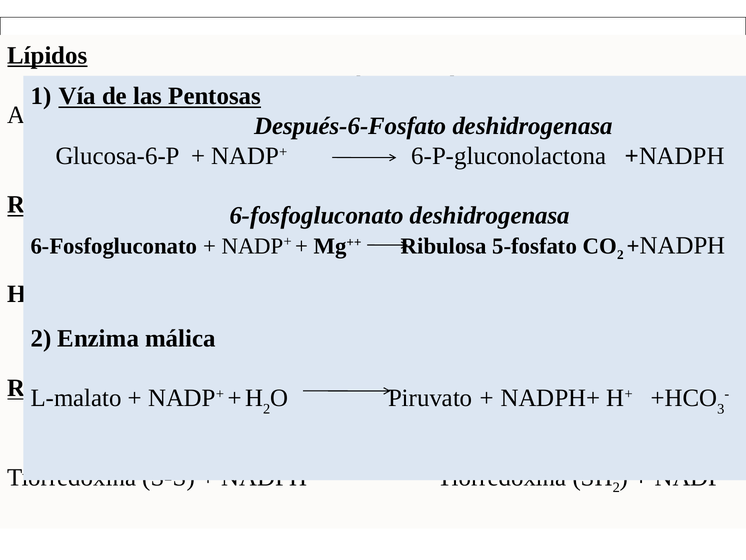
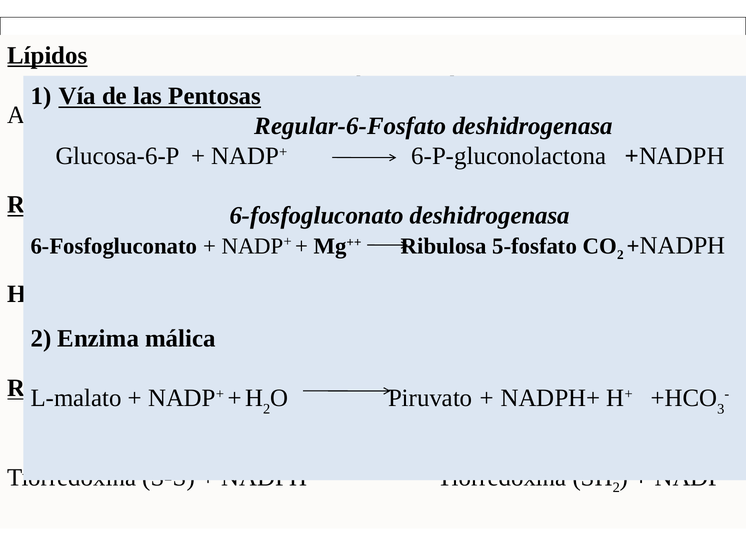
Después-6-Fosfato: Después-6-Fosfato -> Regular-6-Fosfato (350, 126)
